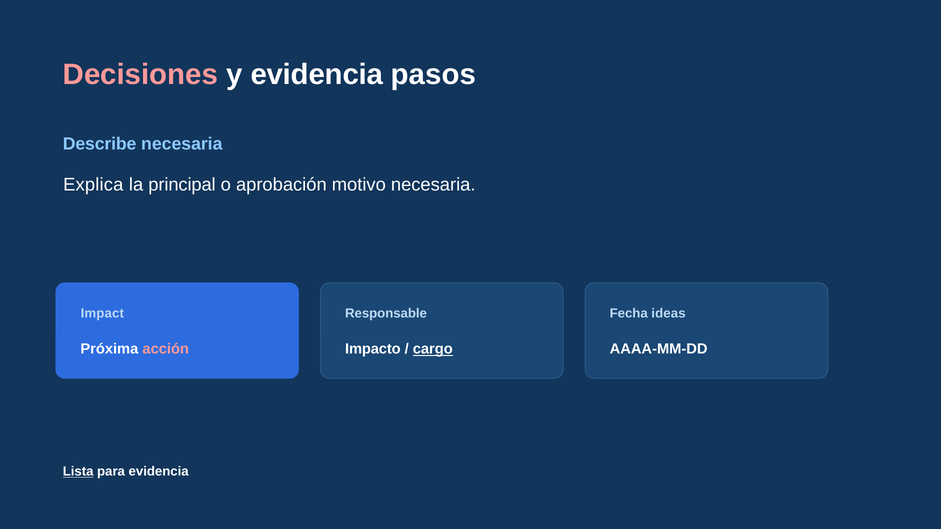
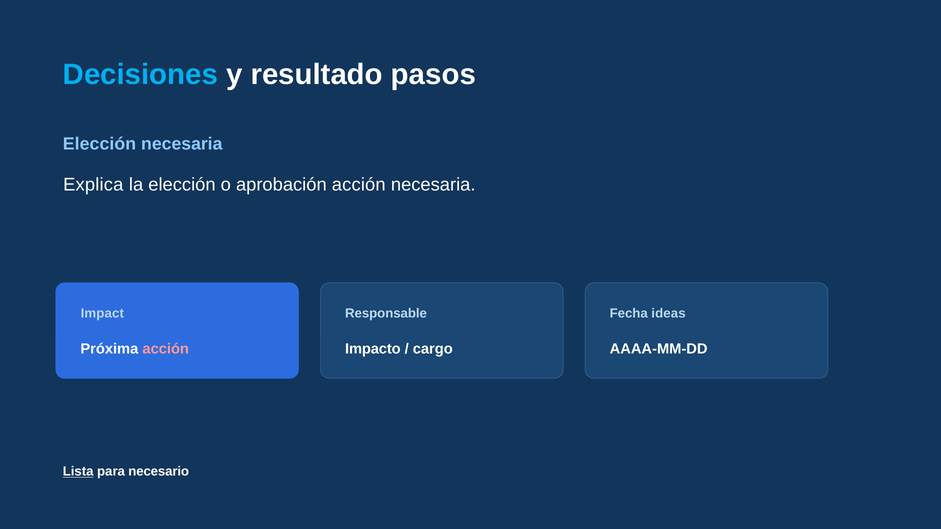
Decisiones colour: pink -> light blue (140, 75)
y evidencia: evidencia -> resultado (317, 75)
Describe: Describe -> Elección (99, 144)
la principal: principal -> elección (182, 185)
aprobación motivo: motivo -> acción (359, 185)
cargo underline: present -> none (433, 349)
para evidencia: evidencia -> necesario (159, 472)
